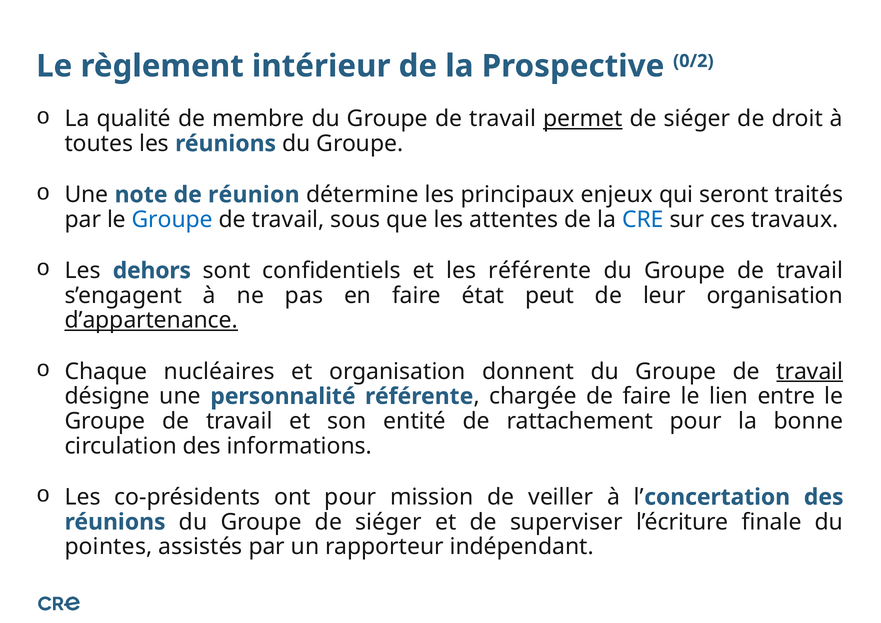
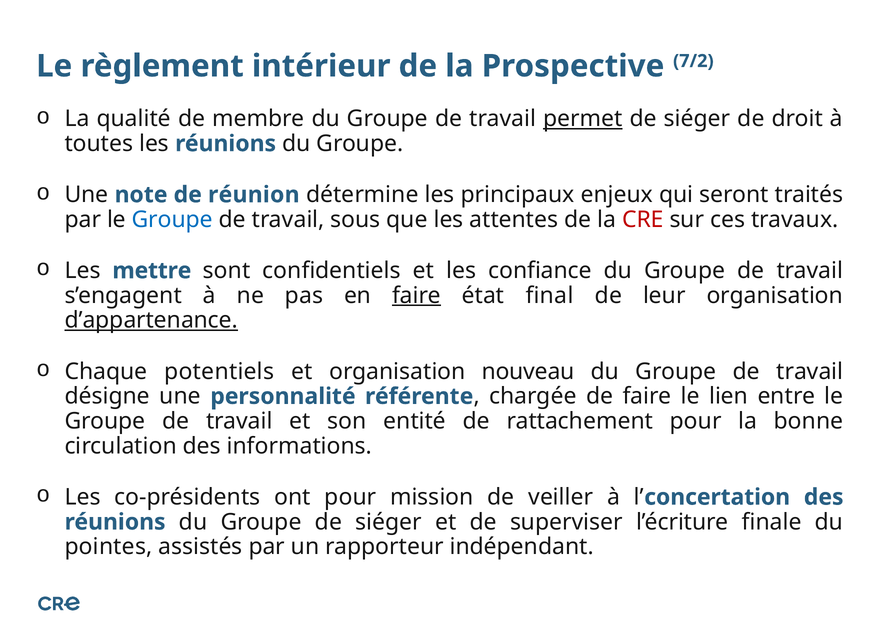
0/2: 0/2 -> 7/2 (693, 61)
CRE colour: blue -> red (643, 220)
dehors: dehors -> mettre (152, 271)
les référente: référente -> confiance (540, 271)
faire underline: none -> present (417, 295)
peut: peut -> final (550, 295)
nucléaires: nucléaires -> potentiels (219, 371)
donnent: donnent -> nouveau (528, 371)
travail underline: present -> none (810, 371)
